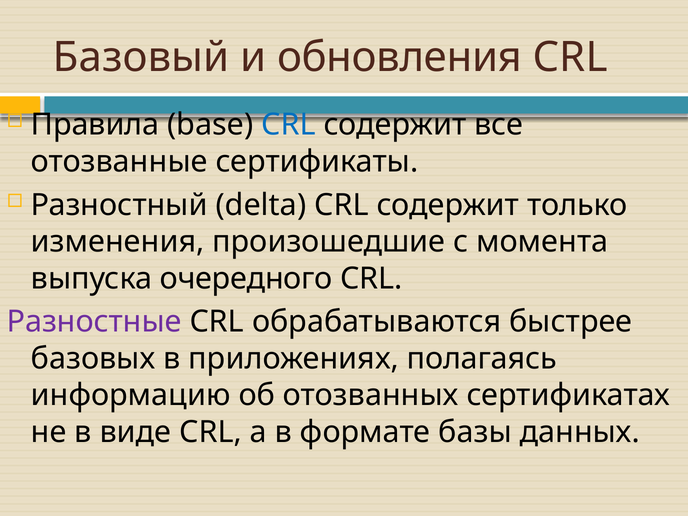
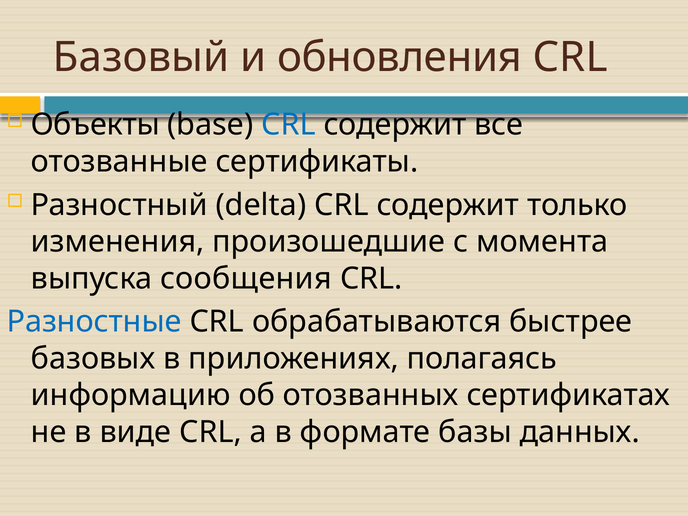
Правила: Правила -> Объекты (95, 125)
очередного: очередного -> сообщения (246, 278)
Разностные colour: purple -> blue (94, 322)
